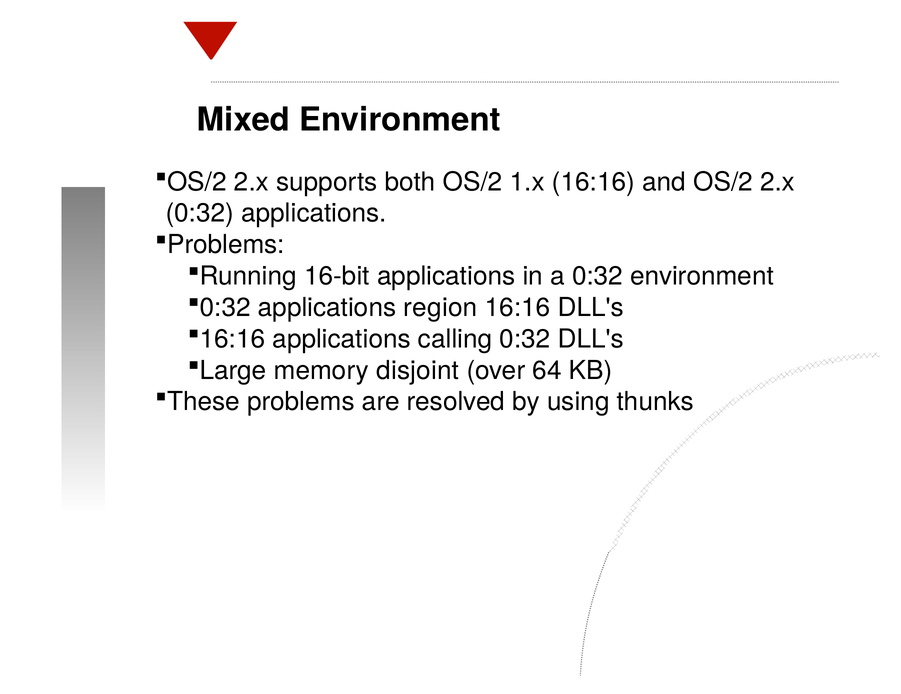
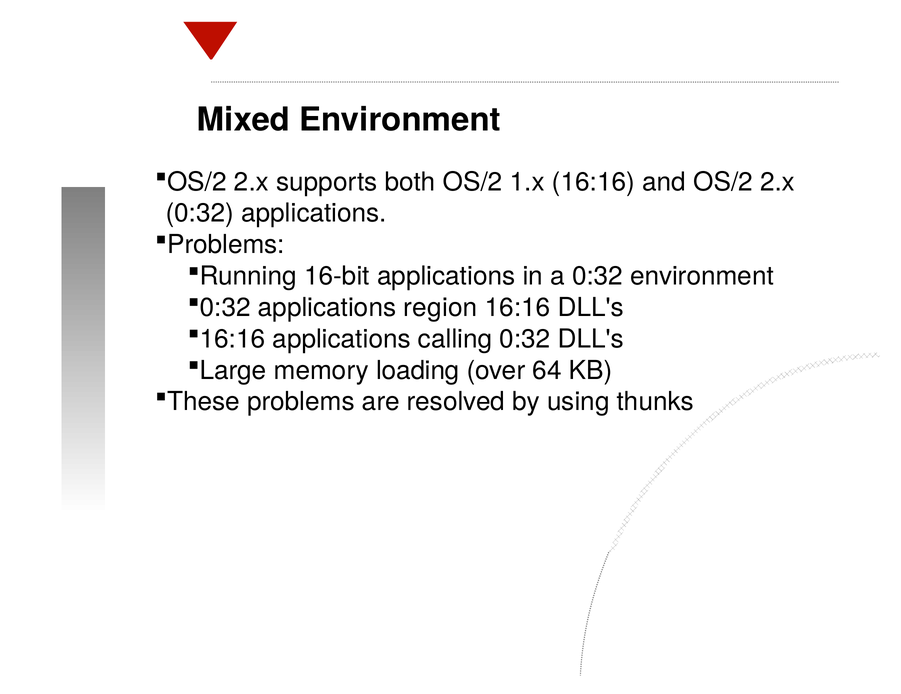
disjoint: disjoint -> loading (418, 371)
